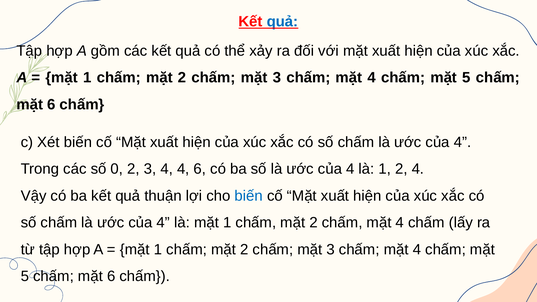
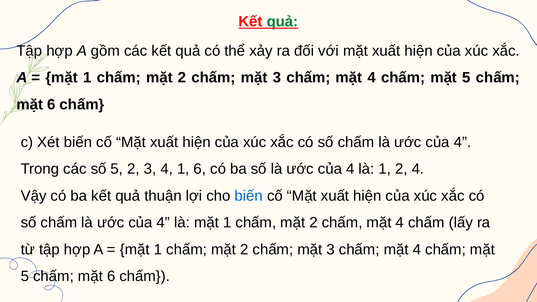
quả colour: blue -> green (283, 22)
số 0: 0 -> 5 (117, 169)
4 4: 4 -> 1 (183, 169)
